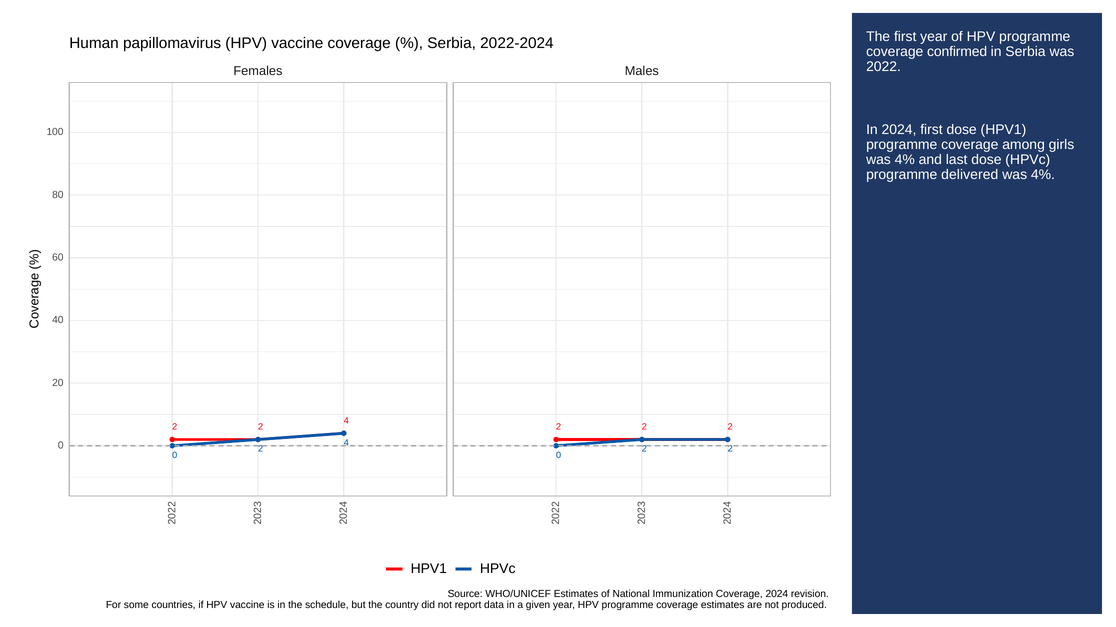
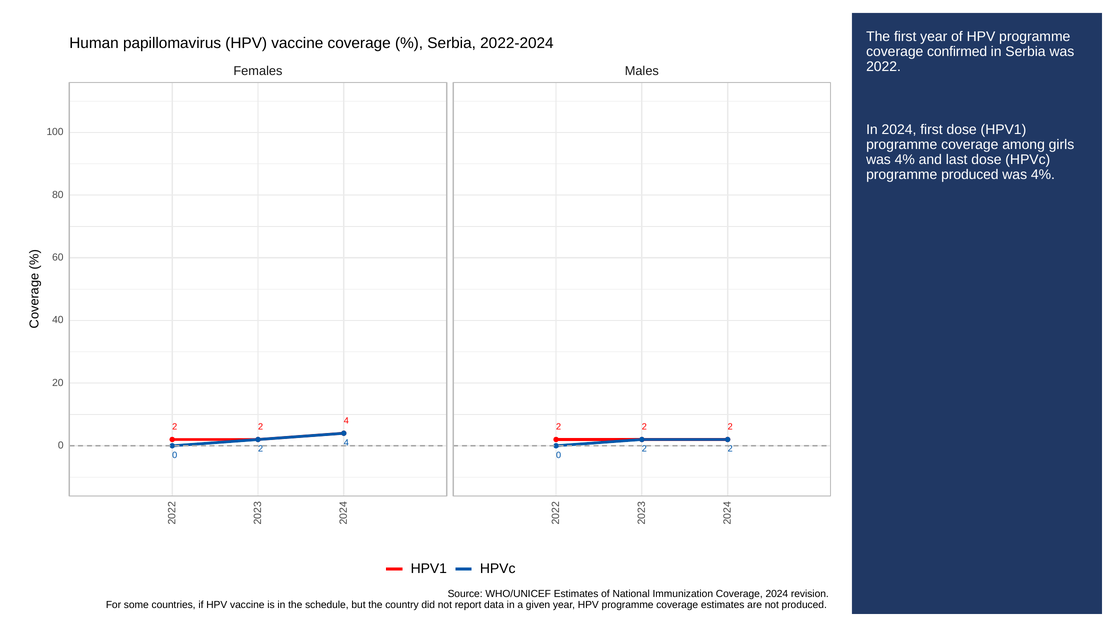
programme delivered: delivered -> produced (970, 175)
